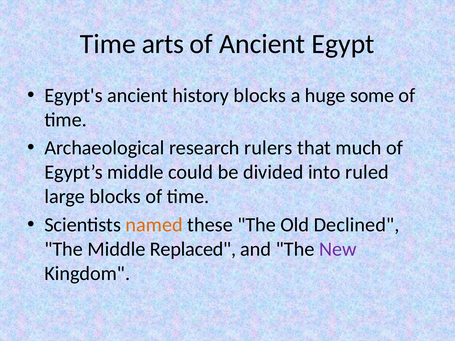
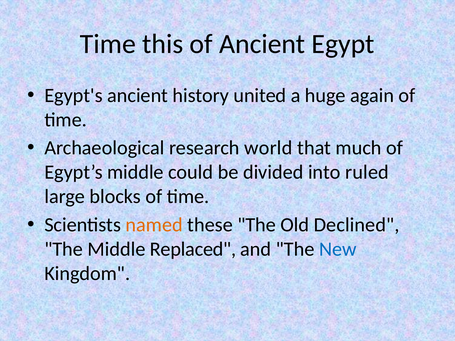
arts: arts -> this (163, 44)
history blocks: blocks -> united (260, 95)
some: some -> again (372, 95)
rulers: rulers -> world (268, 148)
New colour: purple -> blue (338, 249)
